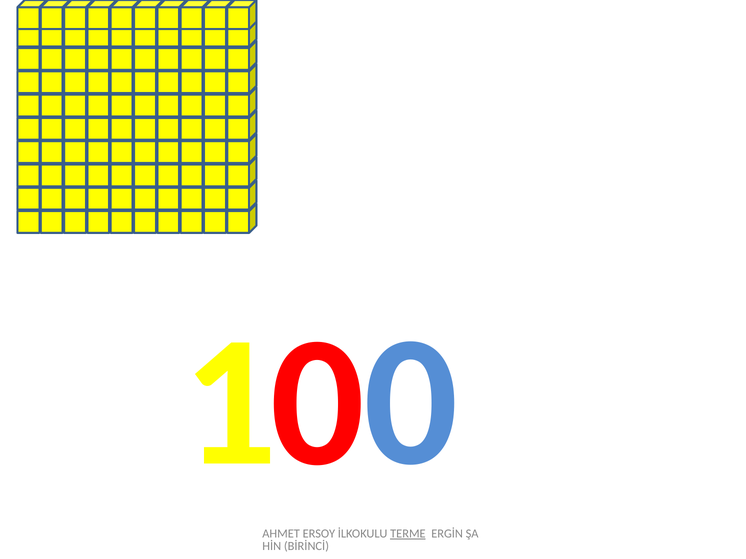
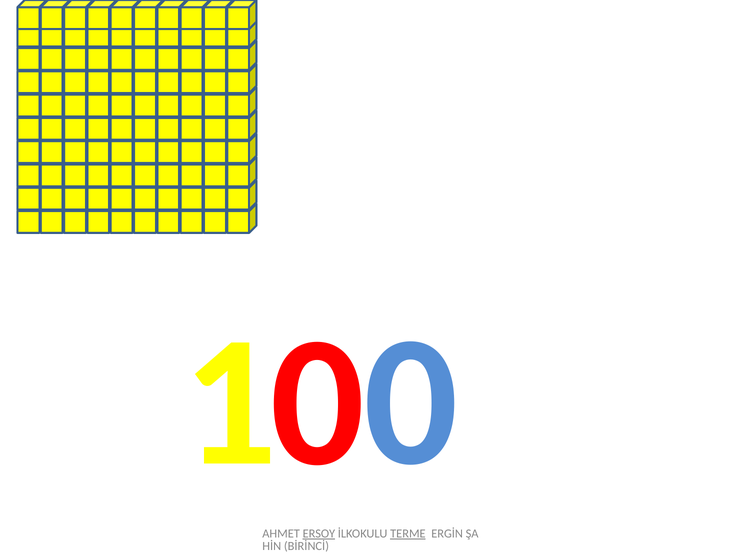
ERSOY underline: none -> present (319, 534)
